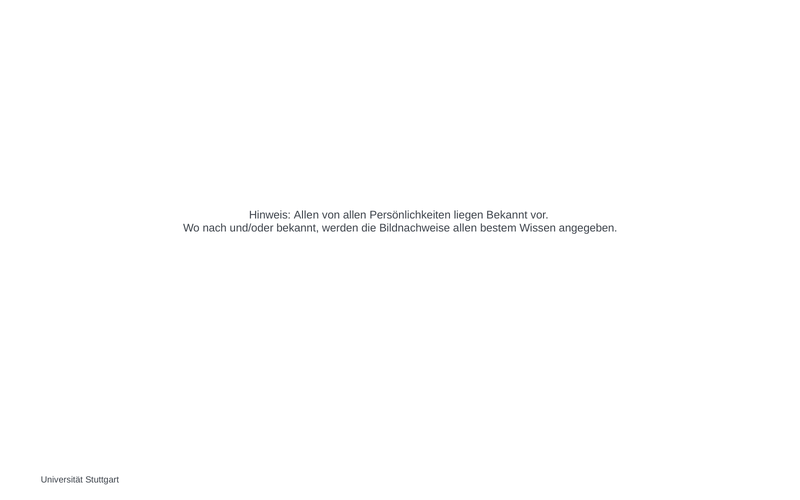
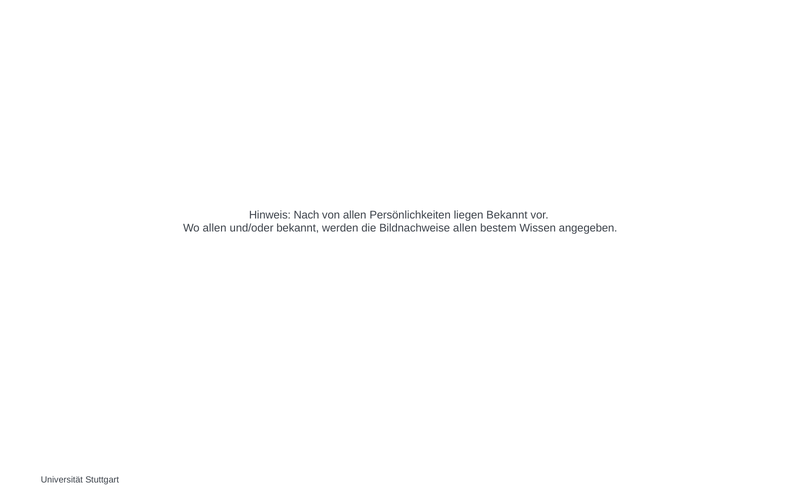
Hinweis Allen: Allen -> Nach (306, 215)
Wo nach: nach -> allen (215, 228)
